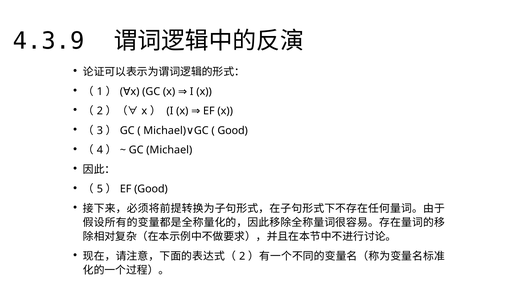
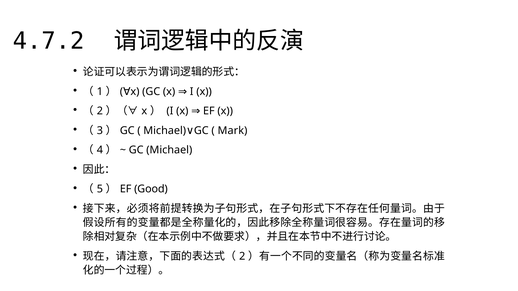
4.3.9: 4.3.9 -> 4.7.2 (49, 41)
Good: Good -> Mark (233, 131)
